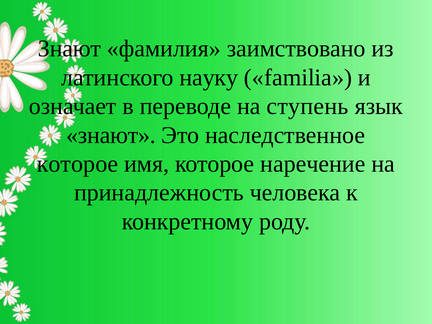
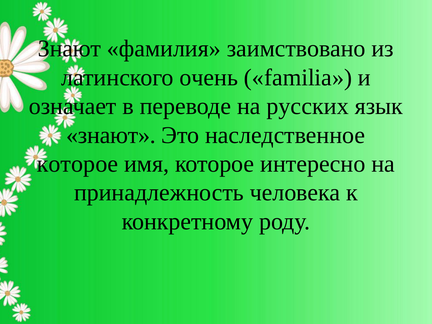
науку: науку -> очень (209, 78)
ступень: ступень -> русских (308, 106)
наречение: наречение -> интересно (313, 164)
